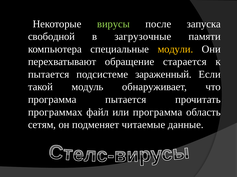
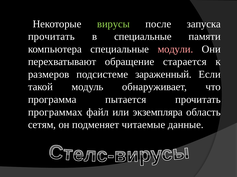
свободной: свободной -> прочитать (51, 37)
в загрузочные: загрузочные -> специальные (143, 37)
модули colour: yellow -> pink (175, 49)
пытается: пытается -> размеров (49, 75)
или программа: программа -> экземпляра (158, 113)
